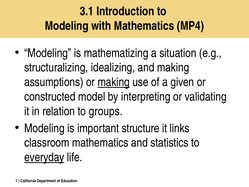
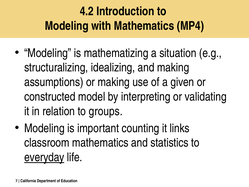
3.1: 3.1 -> 4.2 (87, 11)
making underline: present -> none (114, 82)
structure: structure -> counting (140, 128)
